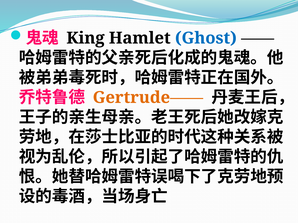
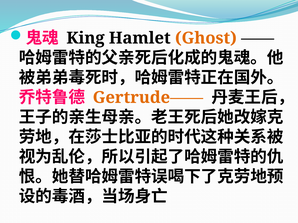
Ghost colour: blue -> orange (206, 38)
